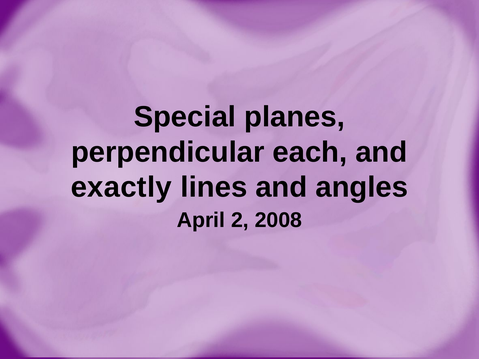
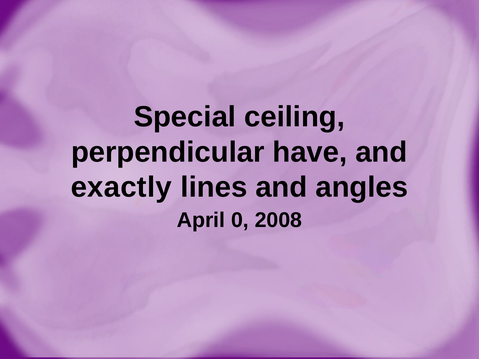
planes: planes -> ceiling (295, 117)
each: each -> have (310, 152)
2: 2 -> 0 (240, 220)
